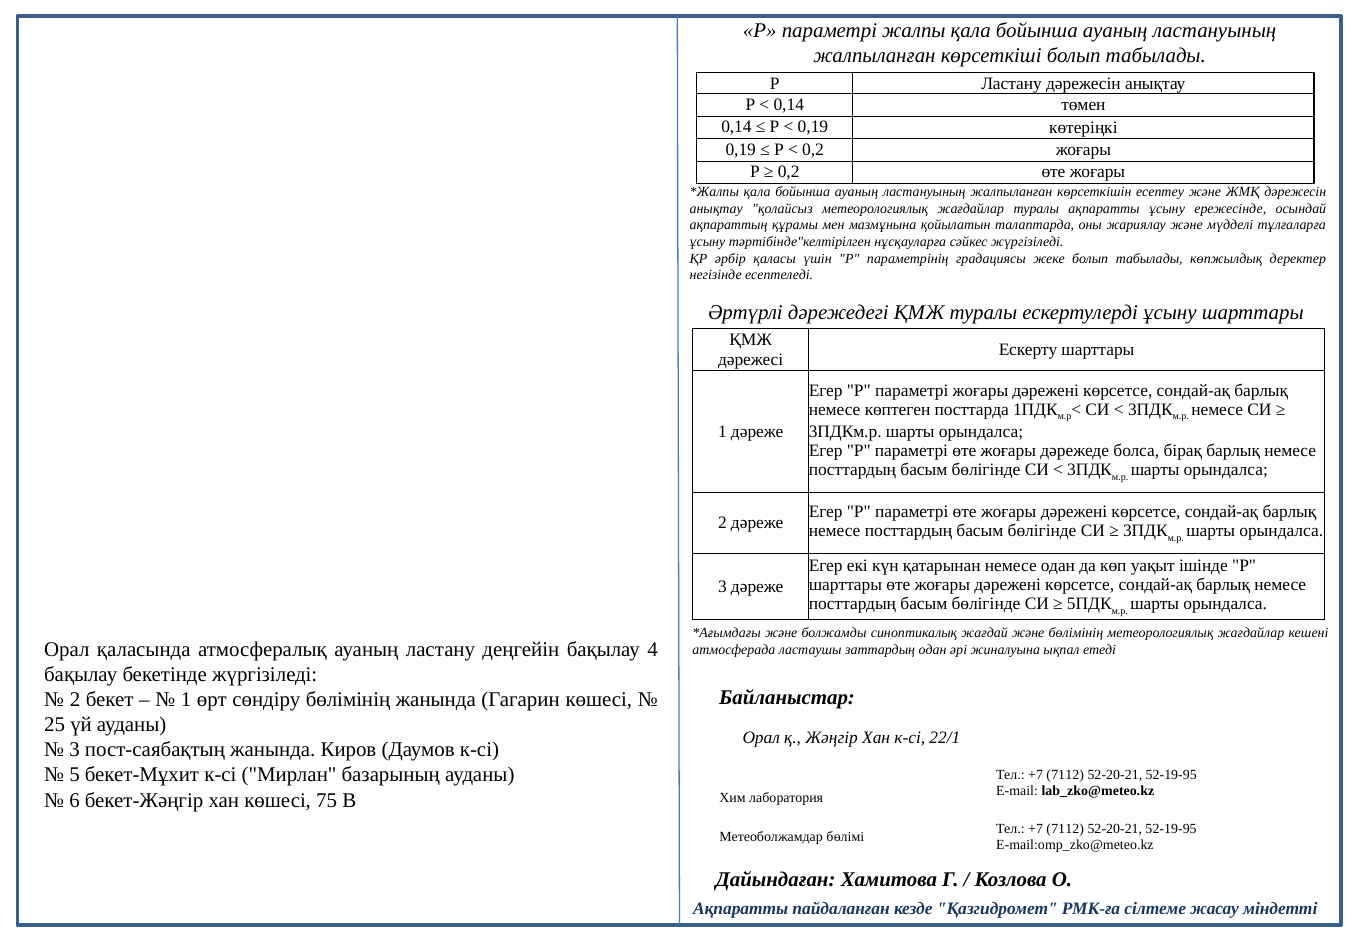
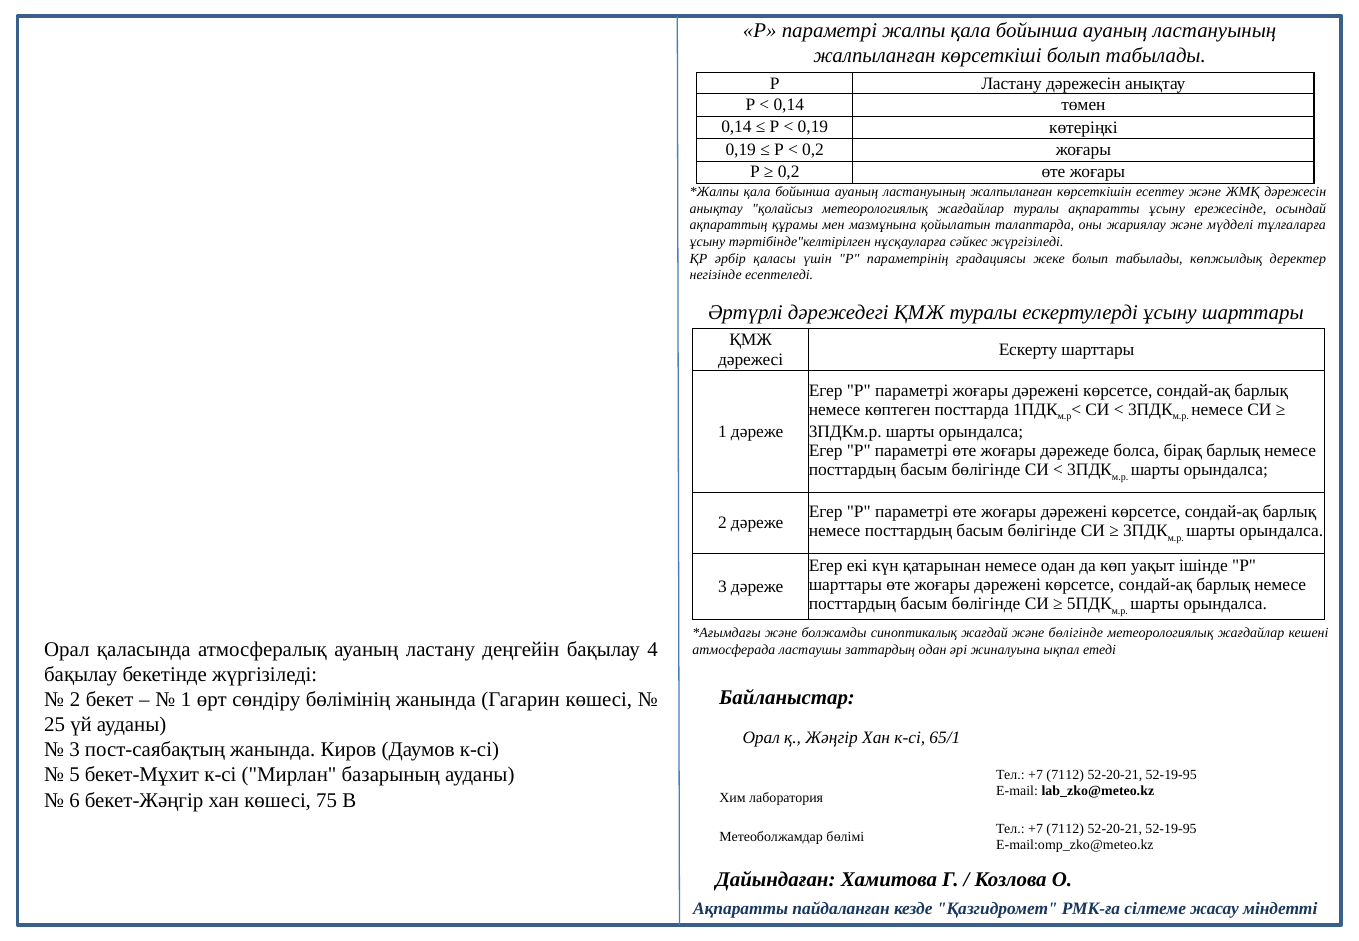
және бөлімінің: бөлімінің -> бөлігінде (1076, 633)
22/1: 22/1 -> 65/1 (945, 738)
